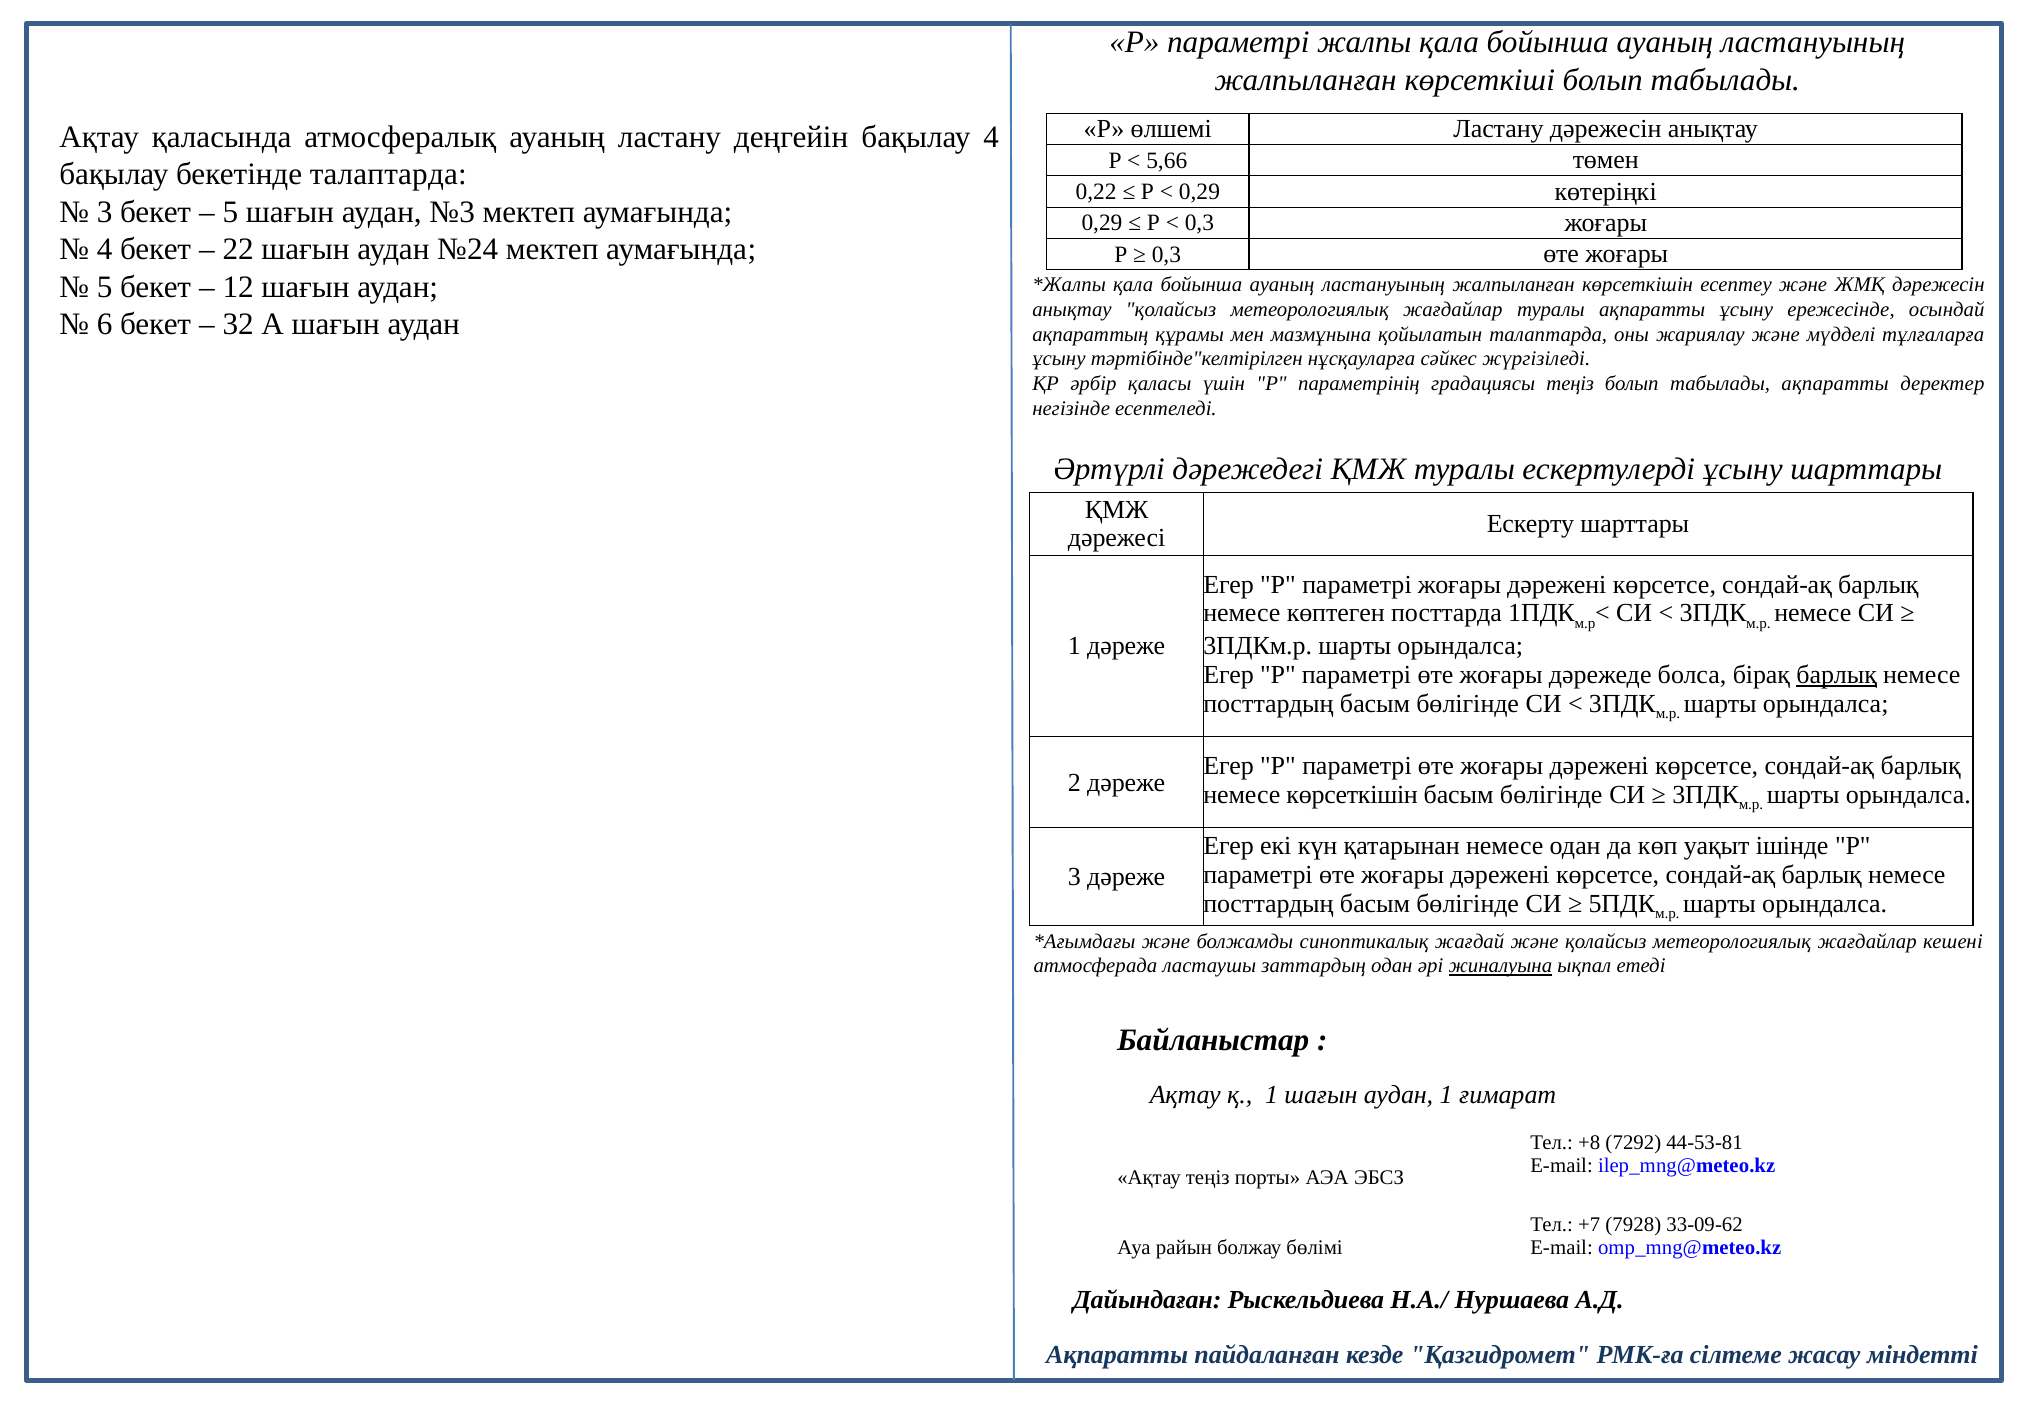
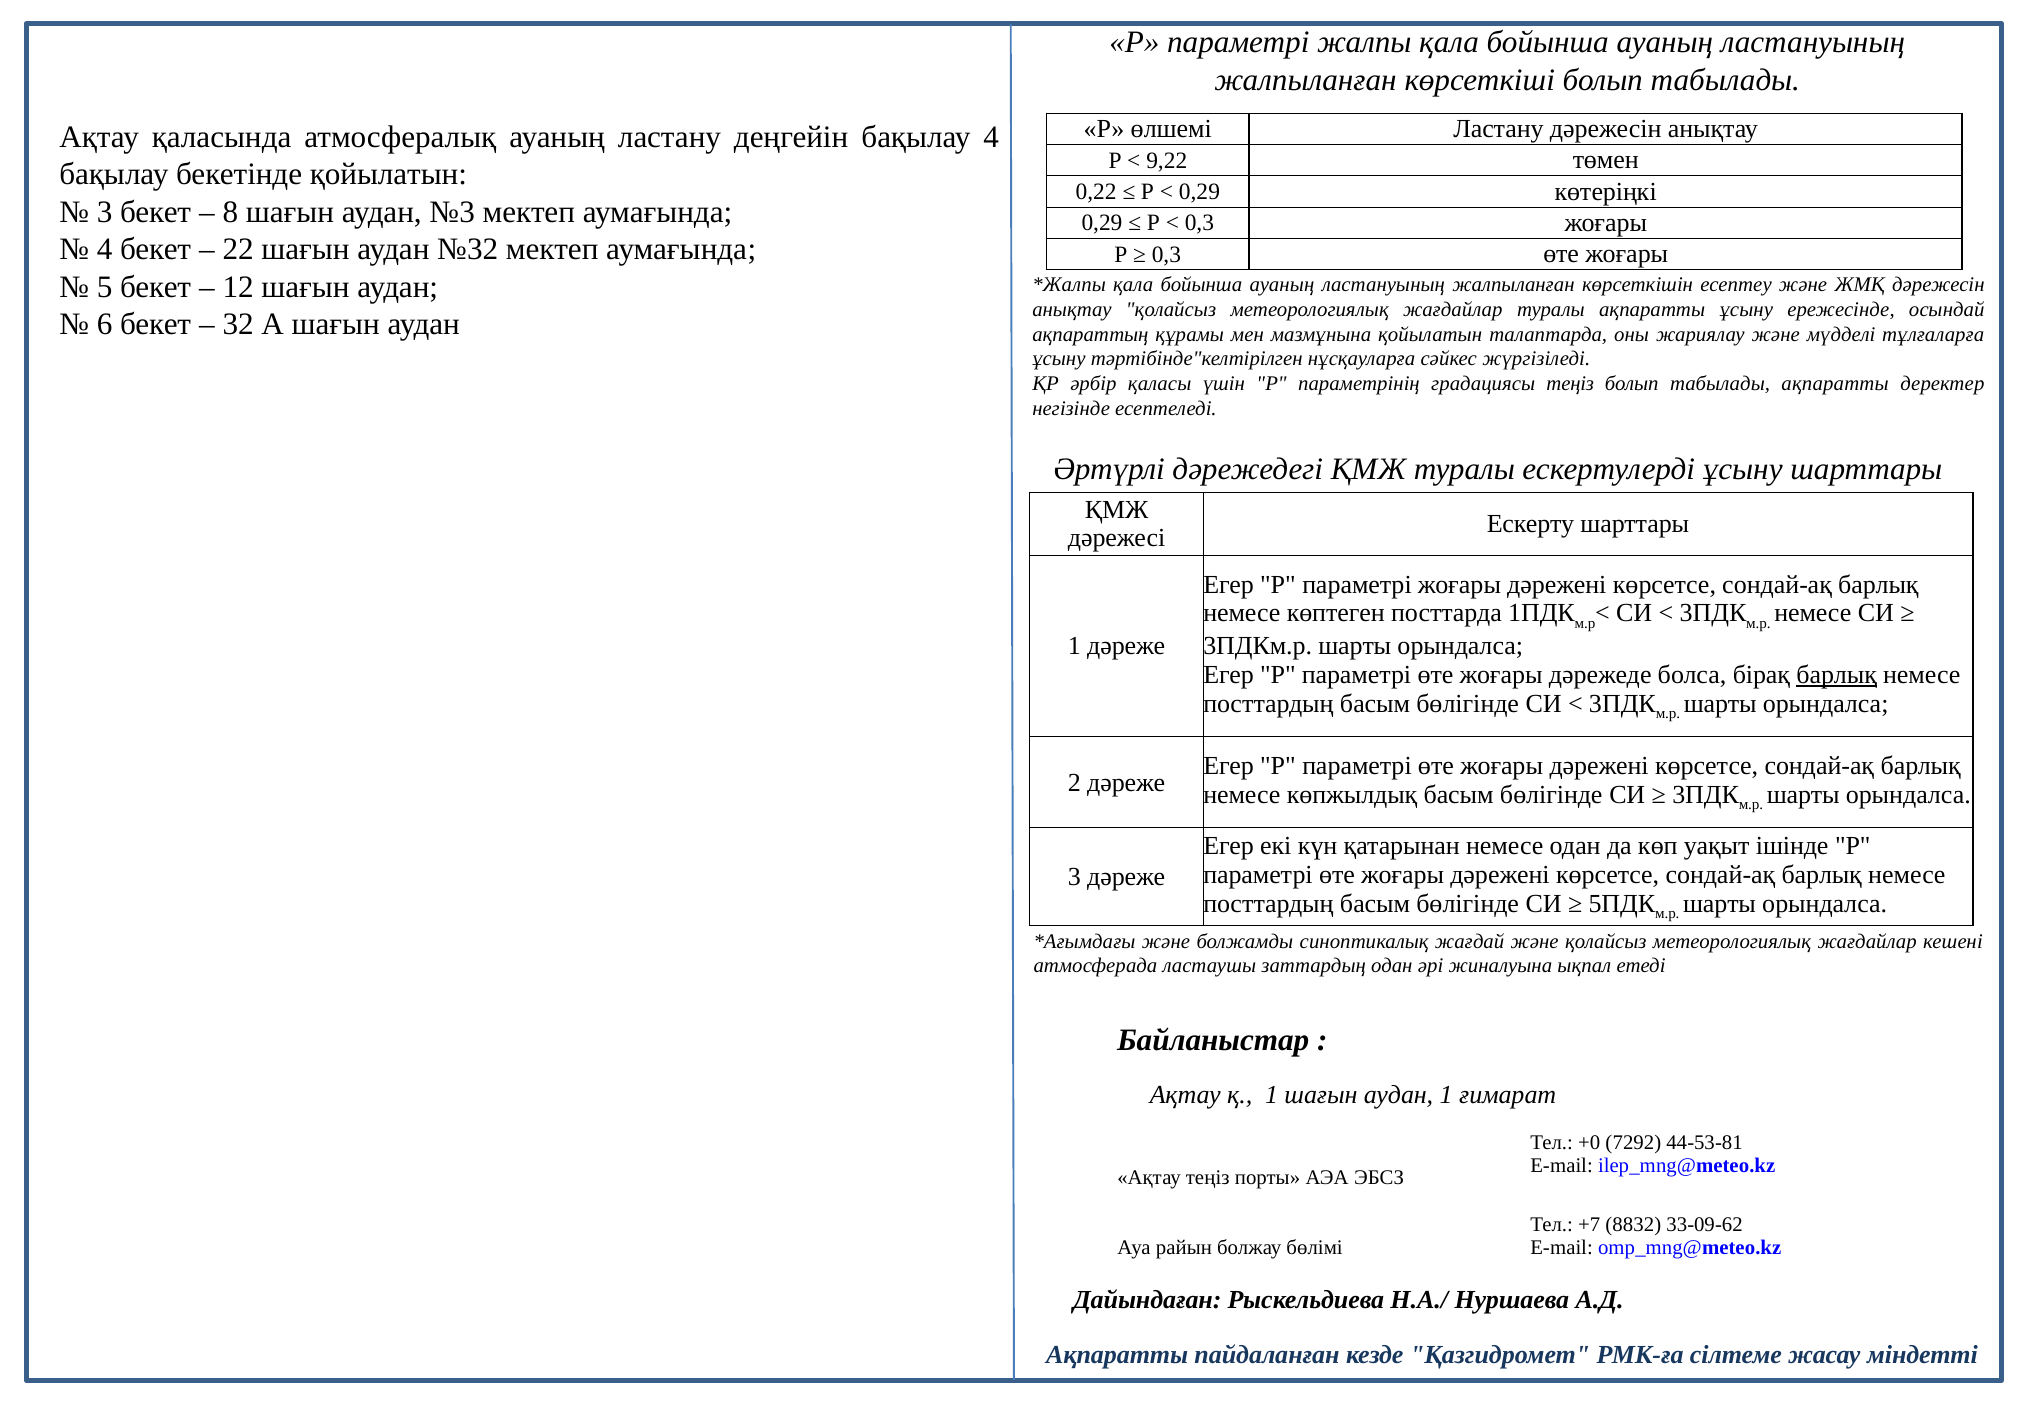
5,66: 5,66 -> 9,22 (1167, 160)
бекетінде талаптарда: талаптарда -> қойылатын (388, 175)
5: 5 -> 8 (230, 212)
№24: №24 -> №32 (468, 250)
немесе көрсеткішін: көрсеткішін -> көпжылдық (1352, 795)
жиналуына underline: present -> none (1500, 966)
+8: +8 -> +0 (1589, 1143)
7928: 7928 -> 8832 (1633, 1225)
